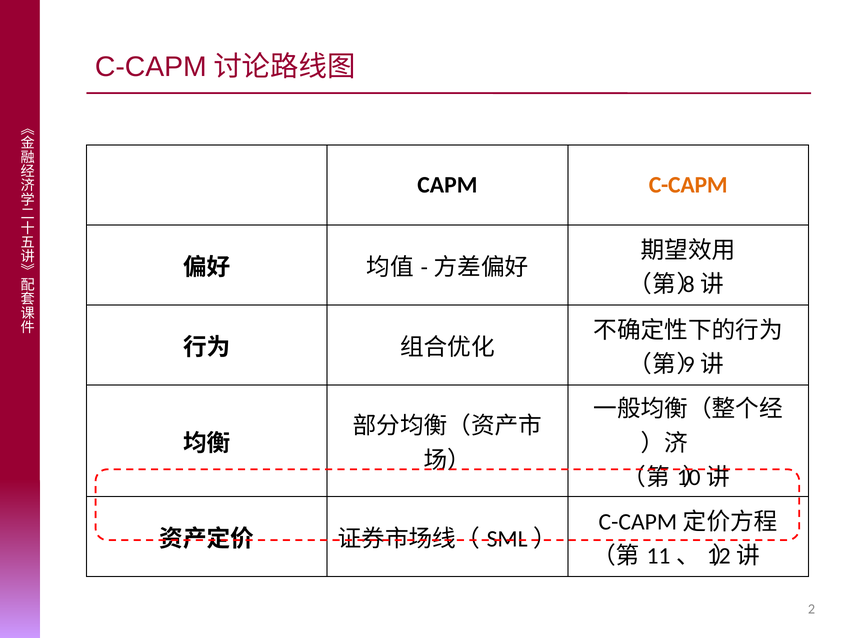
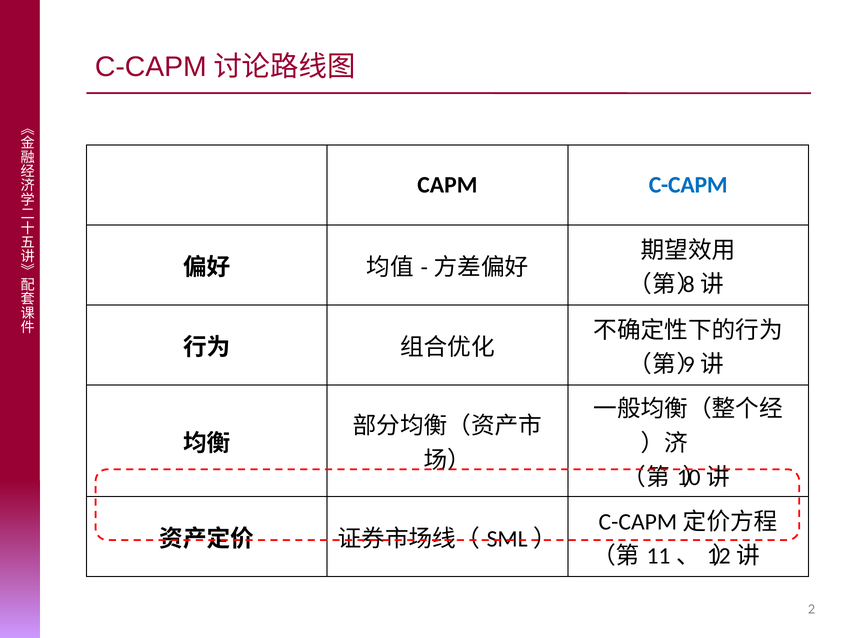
C-CAPM colour: orange -> blue (688, 185)
